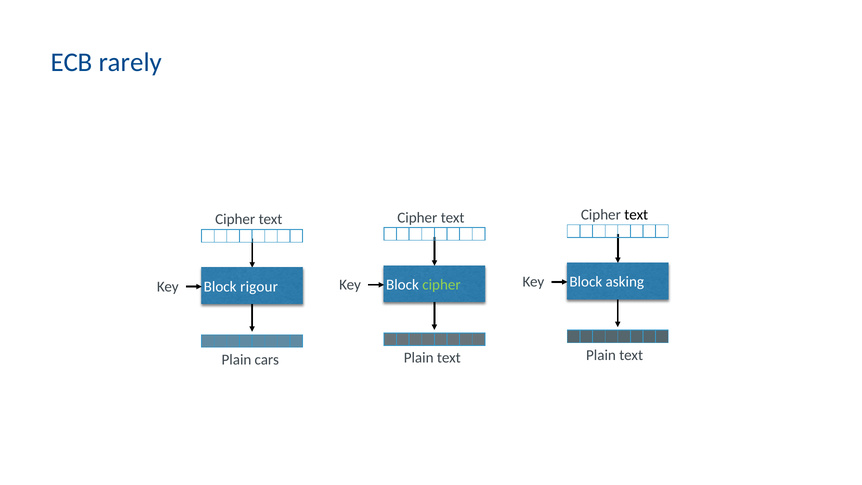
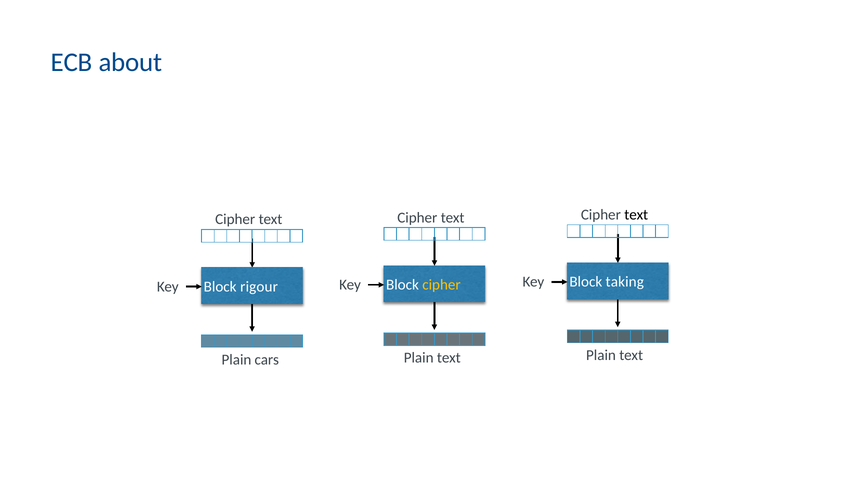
rarely: rarely -> about (130, 63)
asking: asking -> taking (625, 282)
cipher colour: light green -> yellow (441, 285)
